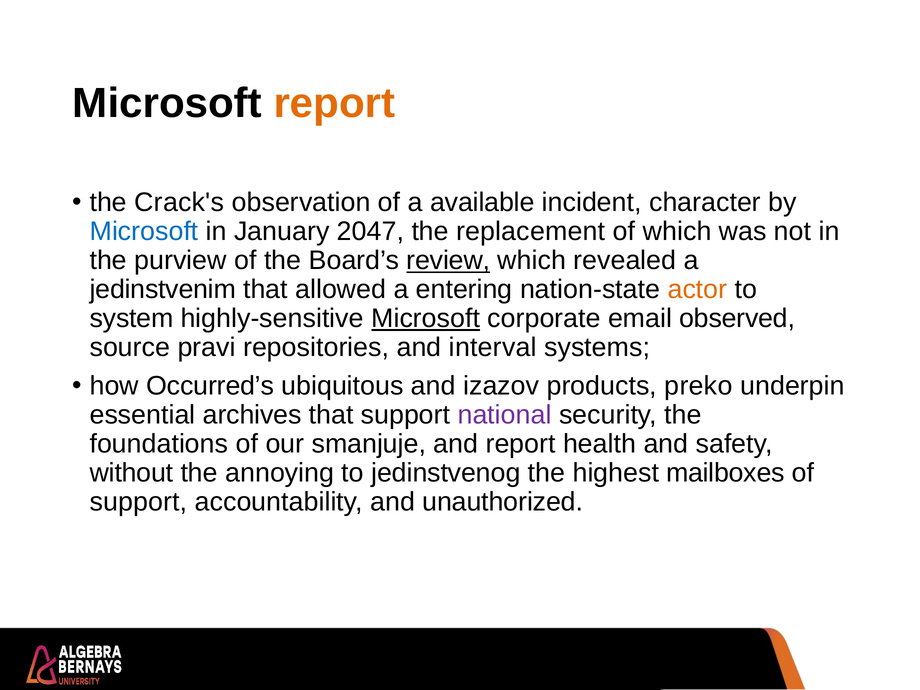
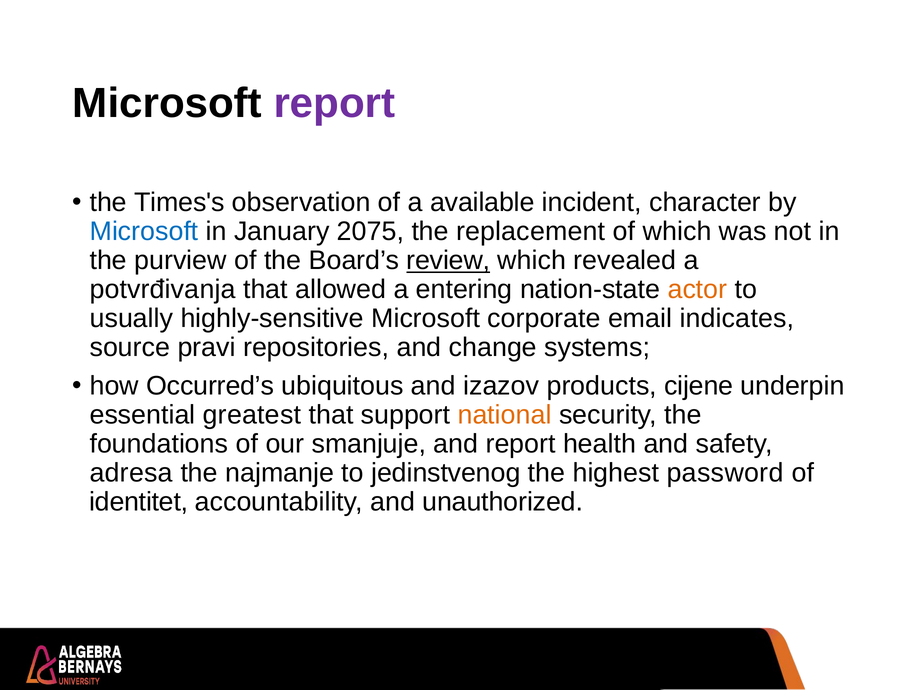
report colour: orange -> purple (334, 103)
Crack's: Crack's -> Times's (179, 203)
2047: 2047 -> 2075 (371, 232)
jedinstvenim: jedinstvenim -> potvrđivanja (163, 290)
system: system -> usually (131, 319)
Microsoft underline: present -> none (426, 319)
observed: observed -> indicates (737, 319)
interval: interval -> change (493, 347)
preko: preko -> cijene (699, 386)
archives: archives -> greatest (252, 415)
national colour: purple -> orange (505, 415)
without: without -> adresa (131, 473)
annoying: annoying -> najmanje (280, 473)
mailboxes: mailboxes -> password (725, 473)
support: support -> identitet (139, 502)
